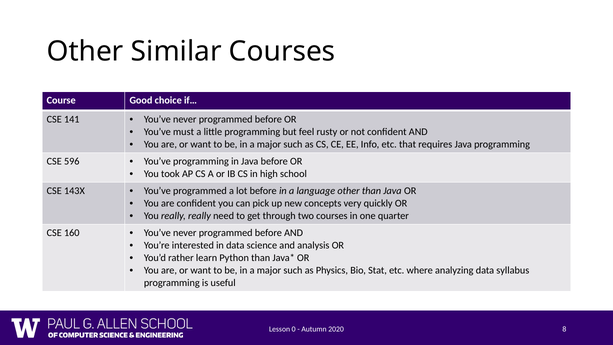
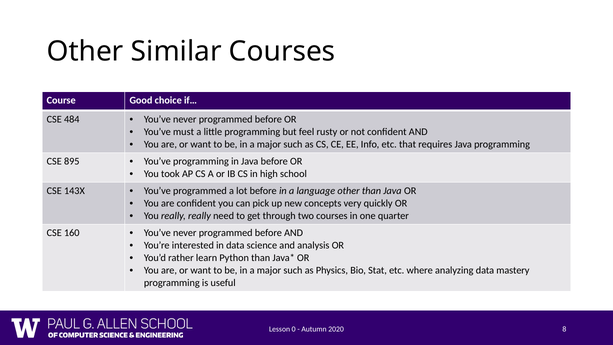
141: 141 -> 484 (72, 119)
596: 596 -> 895 (72, 161)
syllabus: syllabus -> mastery (513, 270)
